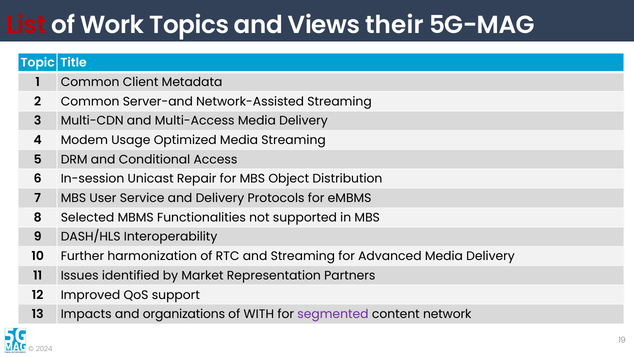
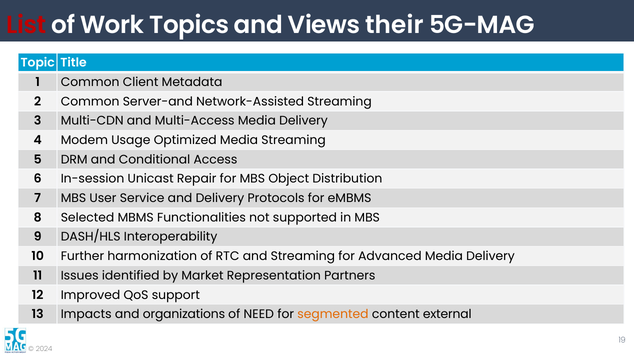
WITH: WITH -> NEED (259, 314)
segmented colour: purple -> orange (333, 314)
network: network -> external (447, 314)
